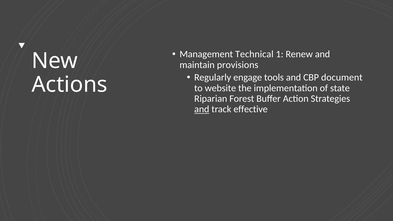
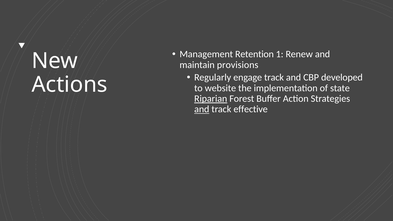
Technical: Technical -> Retention (254, 54)
engage tools: tools -> track (274, 77)
document: document -> developed (342, 77)
Riparian underline: none -> present (211, 99)
